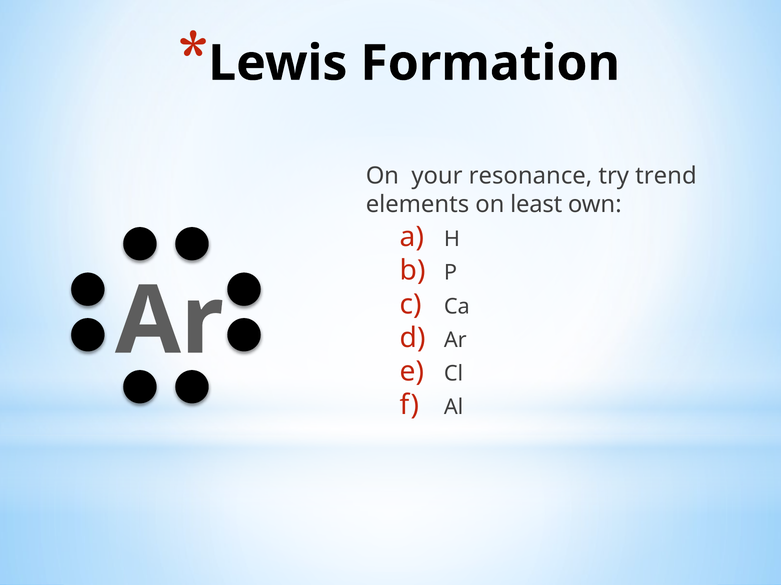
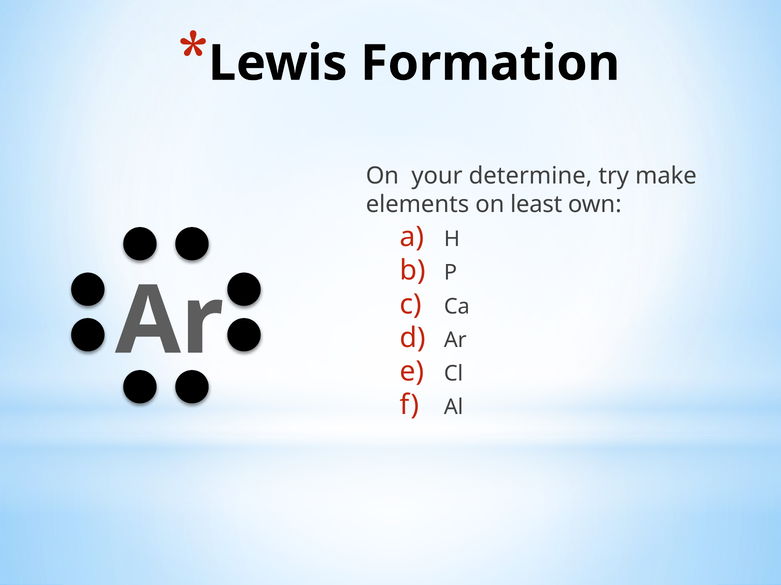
resonance: resonance -> determine (530, 176)
trend: trend -> make (666, 176)
